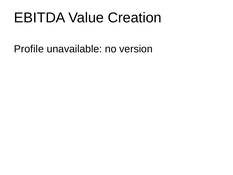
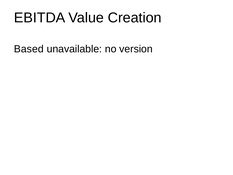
Profile: Profile -> Based (29, 49)
